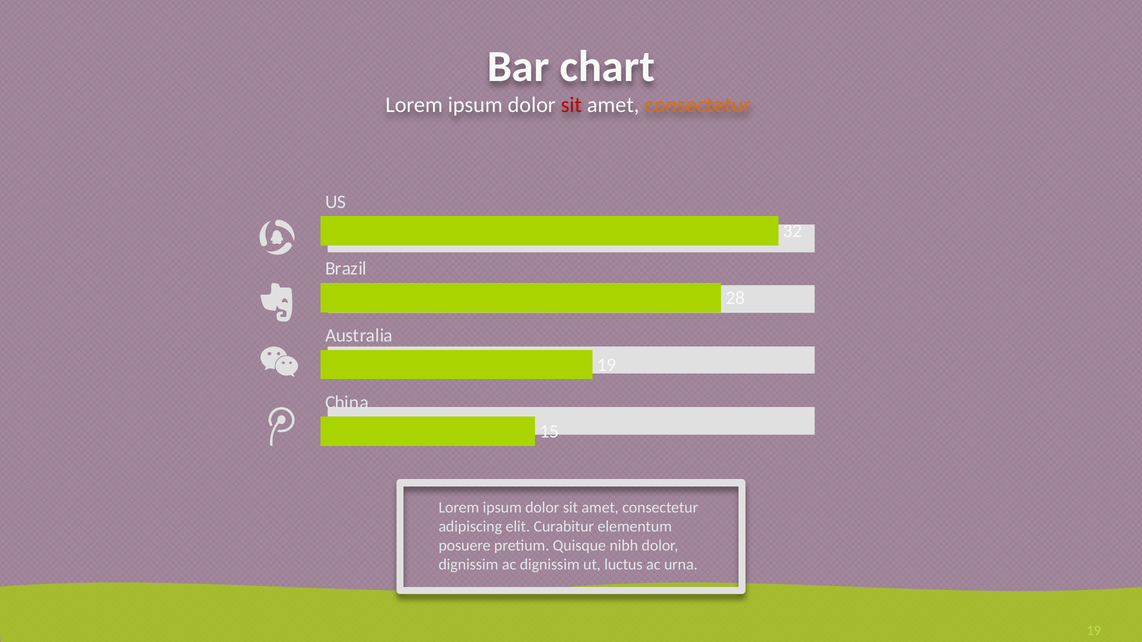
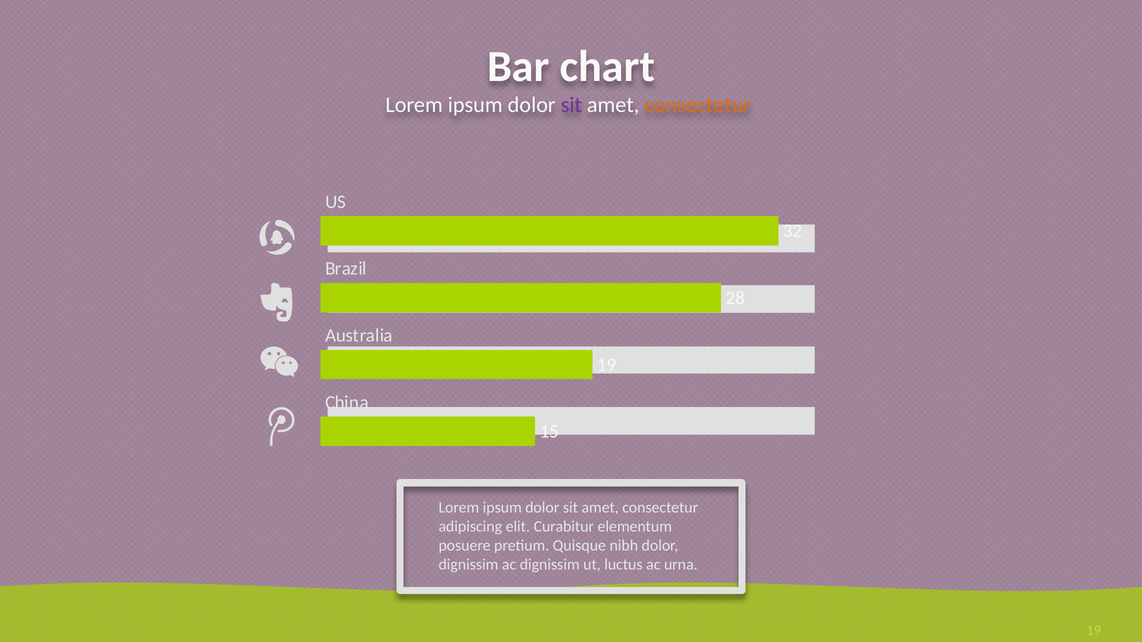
sit colour: red -> purple (571, 105)
